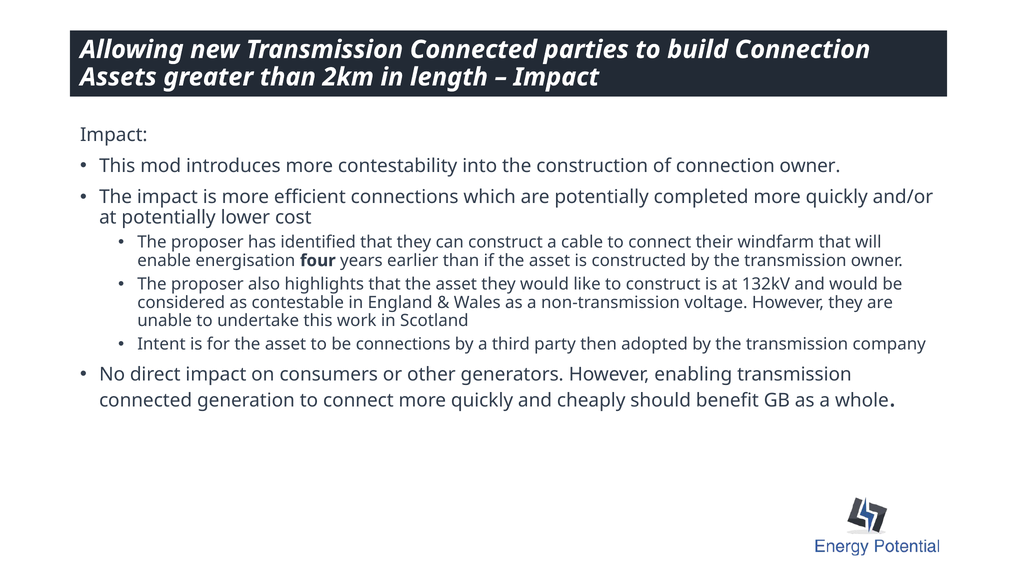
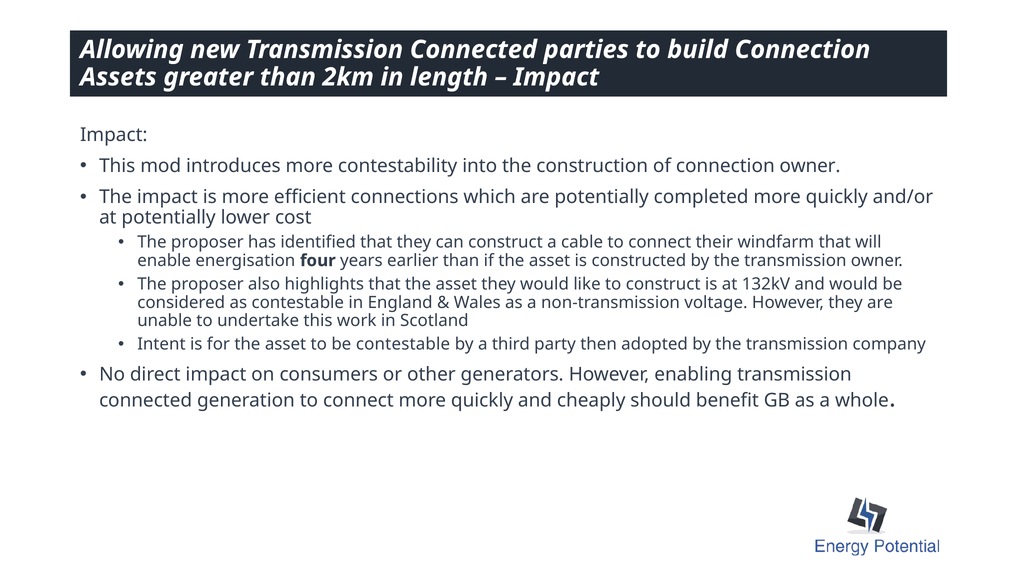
be connections: connections -> contestable (403, 344)
